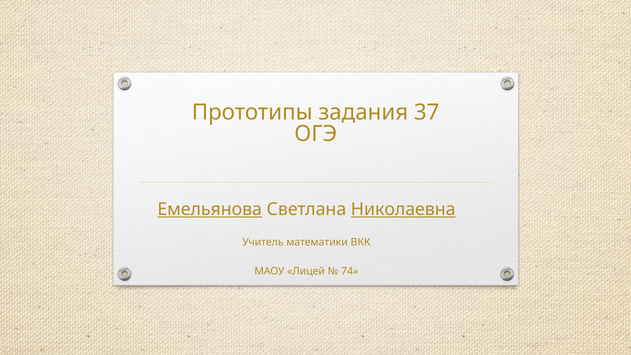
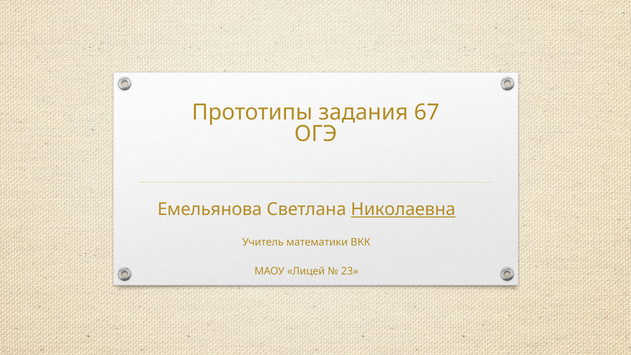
37: 37 -> 67 (427, 113)
Емельянова underline: present -> none (210, 209)
74: 74 -> 23 (350, 271)
